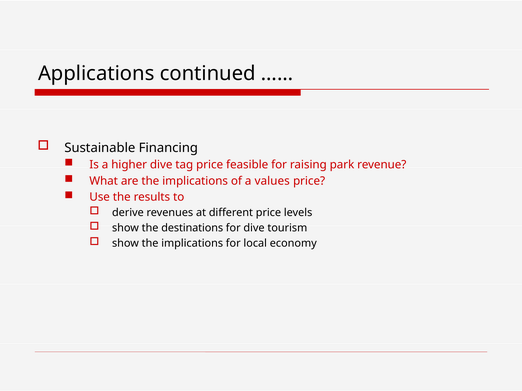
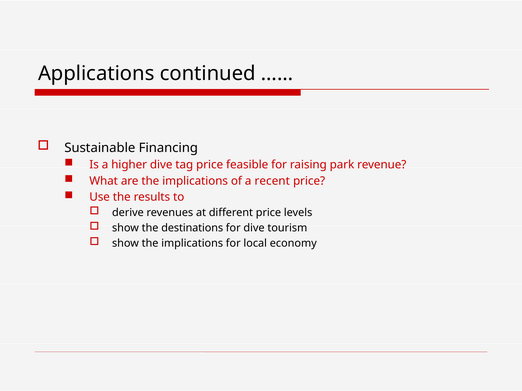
values: values -> recent (272, 181)
